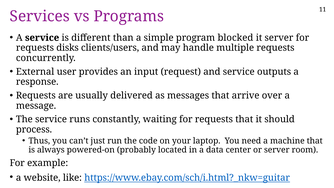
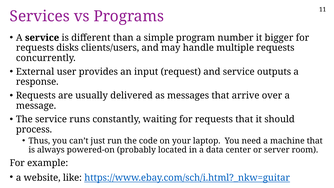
blocked: blocked -> number (235, 38)
it server: server -> bigger (279, 38)
